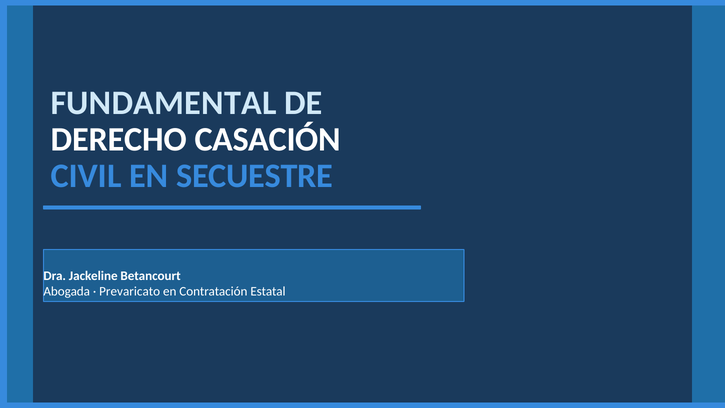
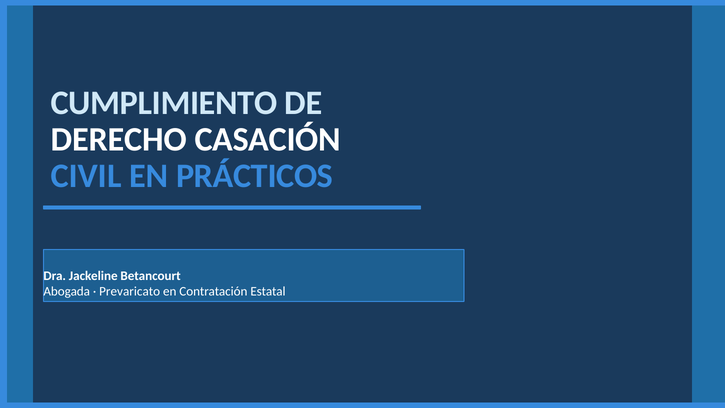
FUNDAMENTAL: FUNDAMENTAL -> CUMPLIMIENTO (164, 103)
SECUESTRE: SECUESTRE -> PRÁCTICOS (255, 176)
